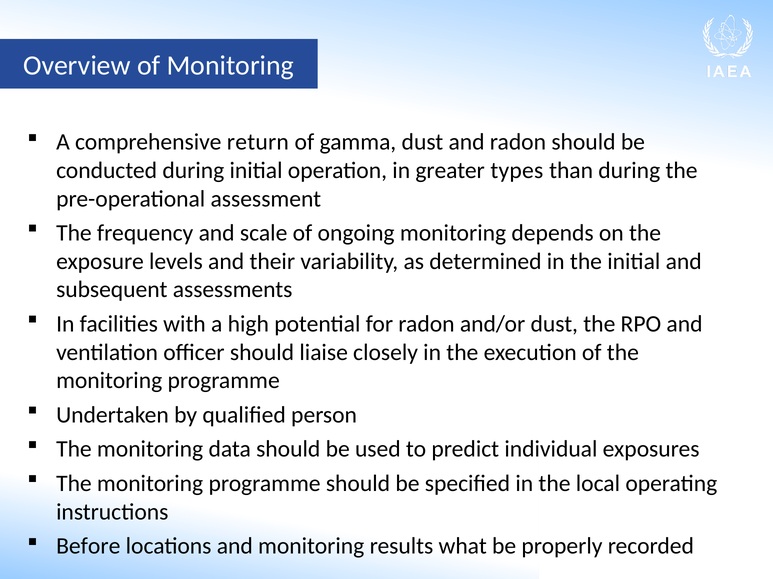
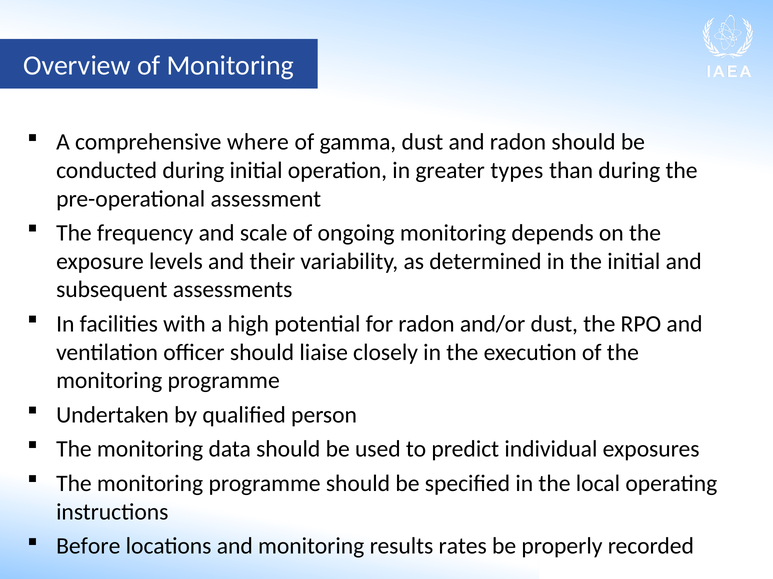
return: return -> where (258, 142)
what: what -> rates (463, 547)
